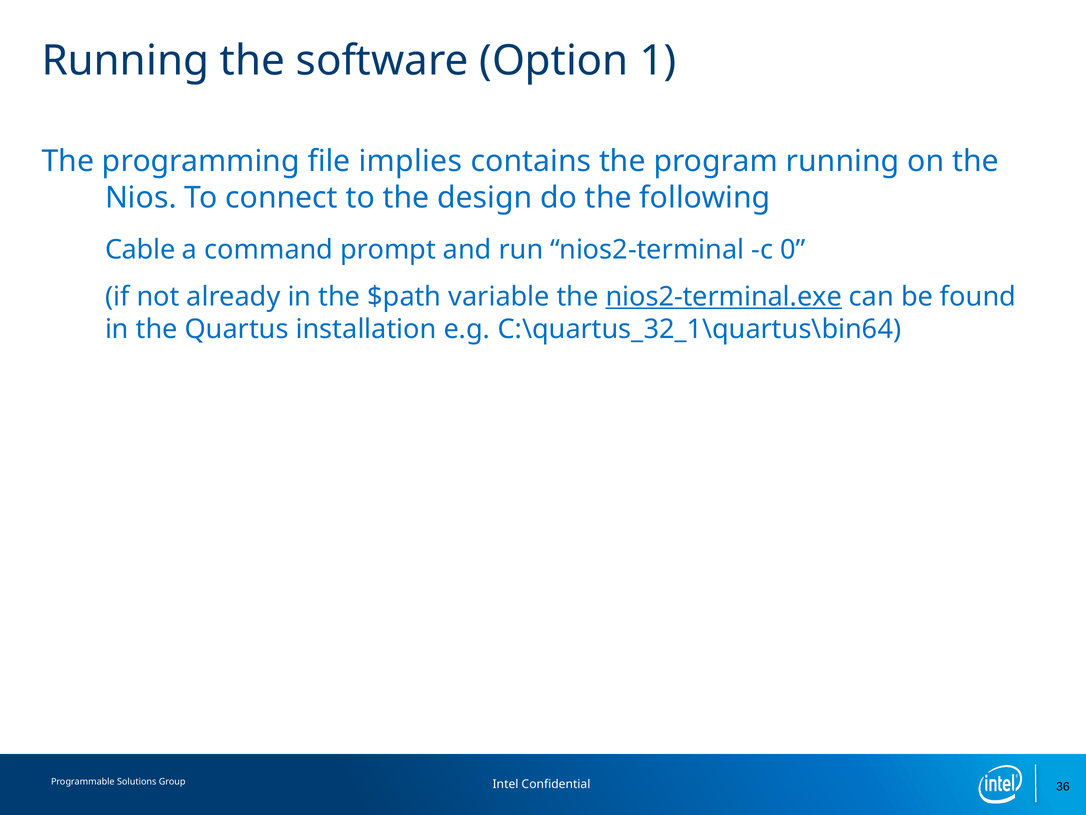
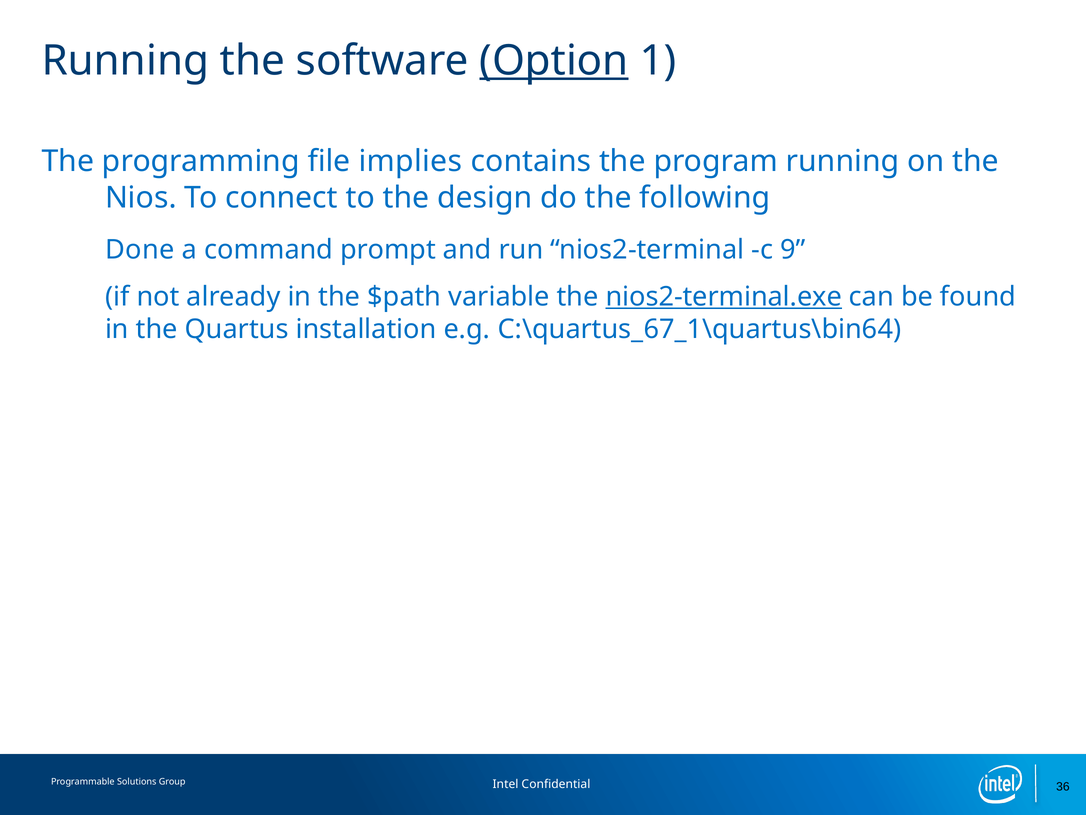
Option underline: none -> present (554, 61)
Cable: Cable -> Done (140, 250)
0: 0 -> 9 (793, 250)
C:\quartus_32_1\quartus\bin64: C:\quartus_32_1\quartus\bin64 -> C:\quartus_67_1\quartus\bin64 (699, 329)
